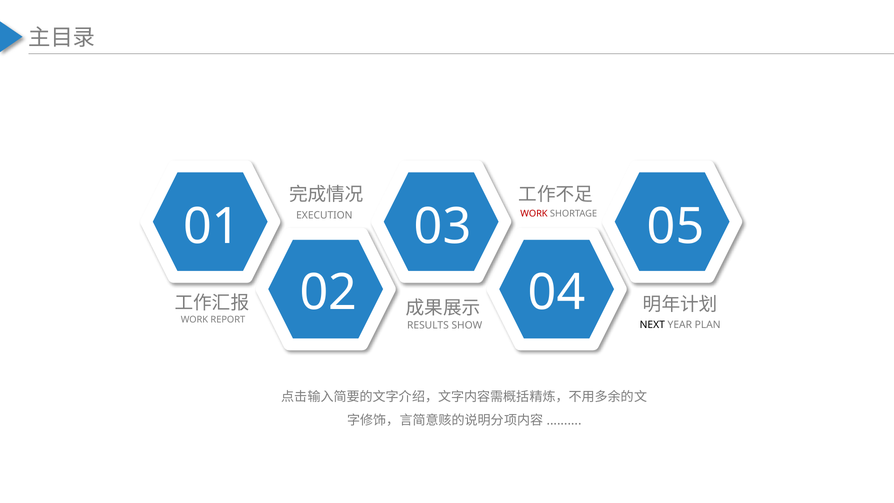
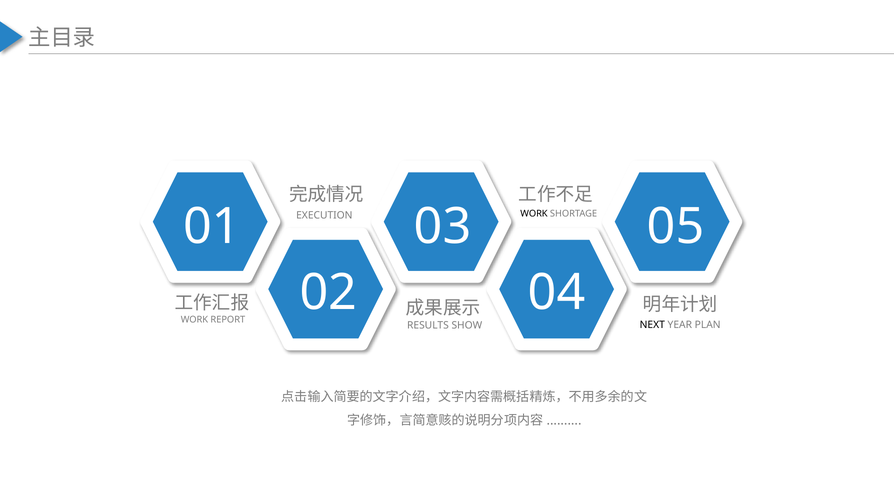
WORK colour: red -> black (534, 214)
